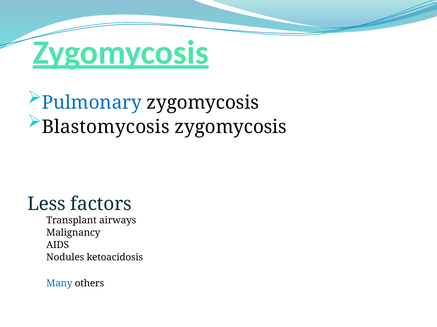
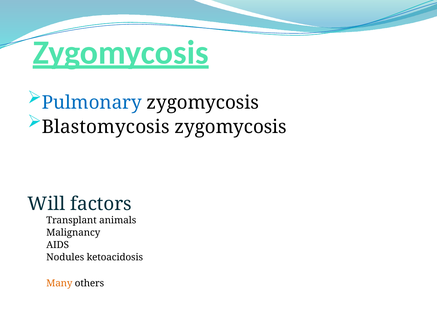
Less: Less -> Will (46, 204)
airways: airways -> animals (118, 221)
Many colour: blue -> orange (59, 284)
